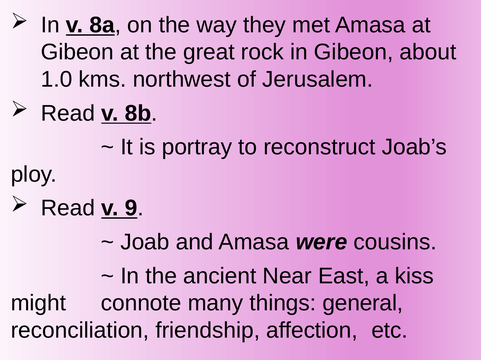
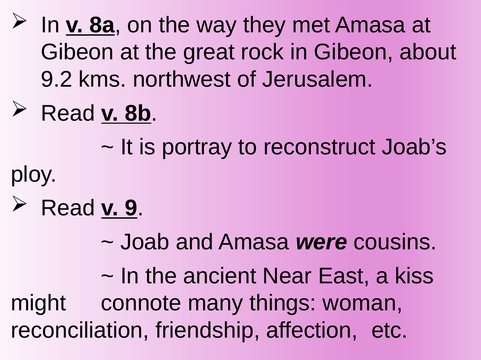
1.0: 1.0 -> 9.2 (57, 80)
general: general -> woman (363, 304)
